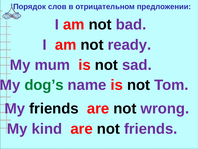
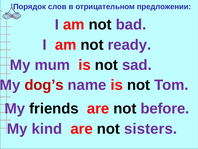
dog’s colour: green -> red (44, 85)
wrong: wrong -> before (165, 108)
not friends: friends -> sisters (151, 128)
